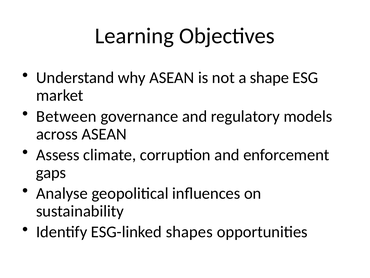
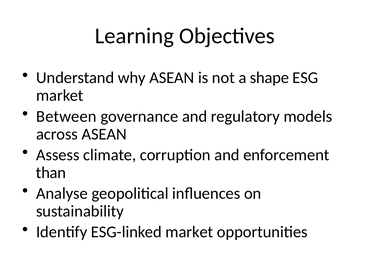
gaps: gaps -> than (51, 172)
ESG-linked shapes: shapes -> market (189, 232)
